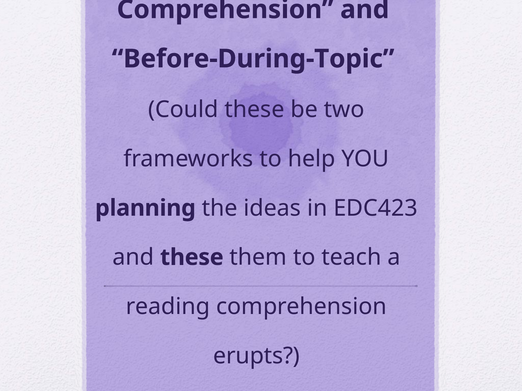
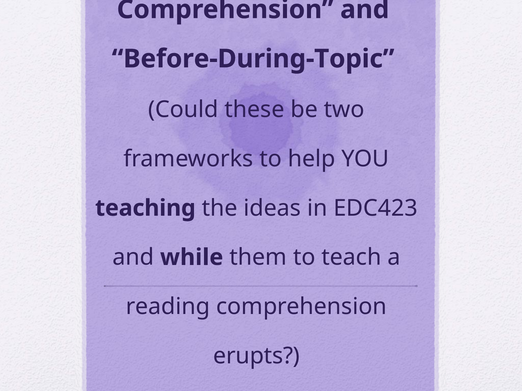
planning: planning -> teaching (145, 208)
and these: these -> while (192, 258)
